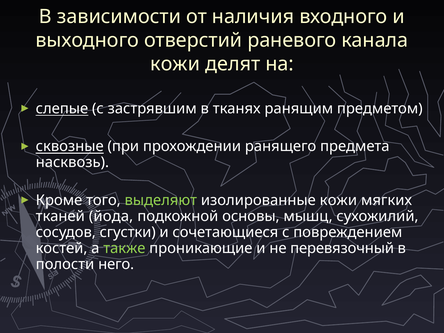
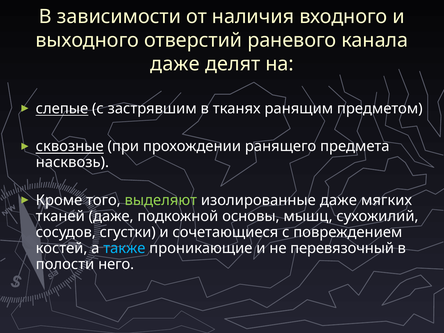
кожи: кожи -> даже (175, 64)
изолированные кожи: кожи -> даже (338, 200)
тканей йода: йода -> даже (111, 216)
также colour: light green -> light blue (124, 248)
